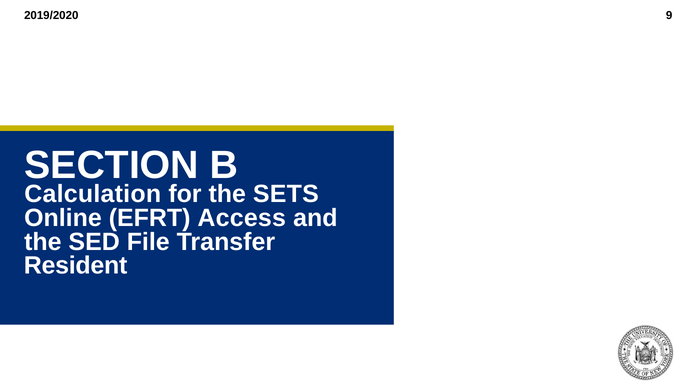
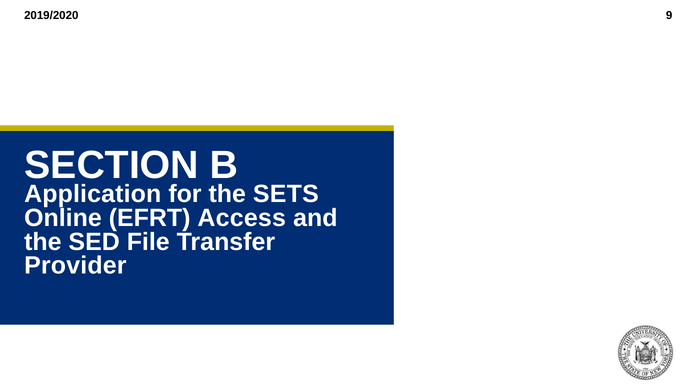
Calculation: Calculation -> Application (93, 194)
Resident: Resident -> Provider (75, 266)
